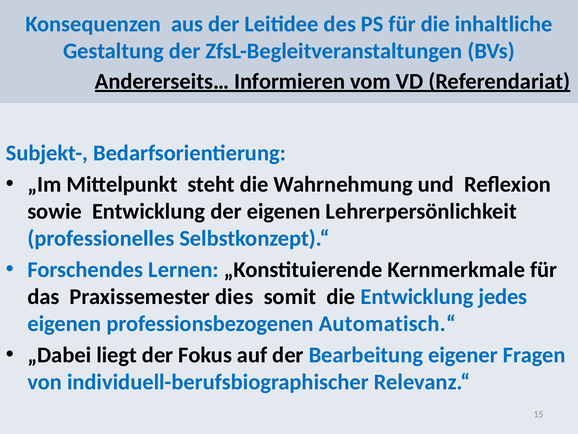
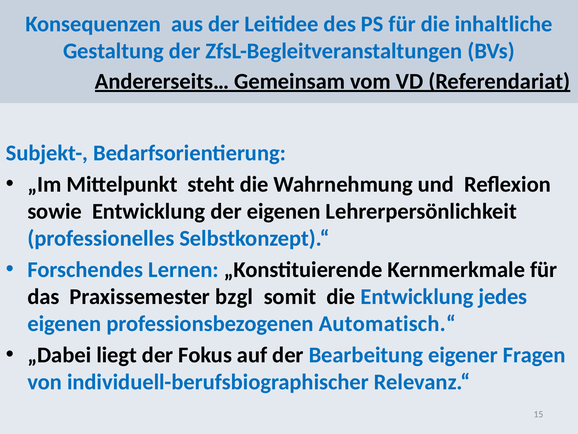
Informieren: Informieren -> Gemeinsam (290, 81)
dies: dies -> bzgl (234, 296)
